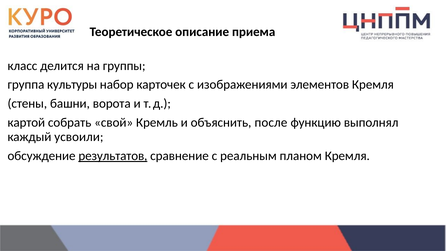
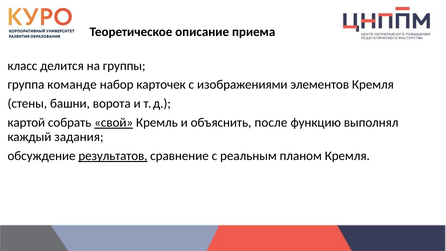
культуры: культуры -> команде (72, 85)
свой underline: none -> present (114, 123)
усвоили: усвоили -> задания (79, 137)
